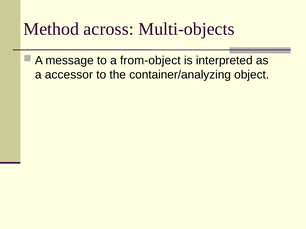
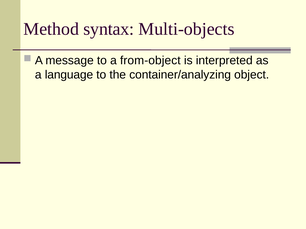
across: across -> syntax (109, 29)
accessor: accessor -> language (69, 75)
